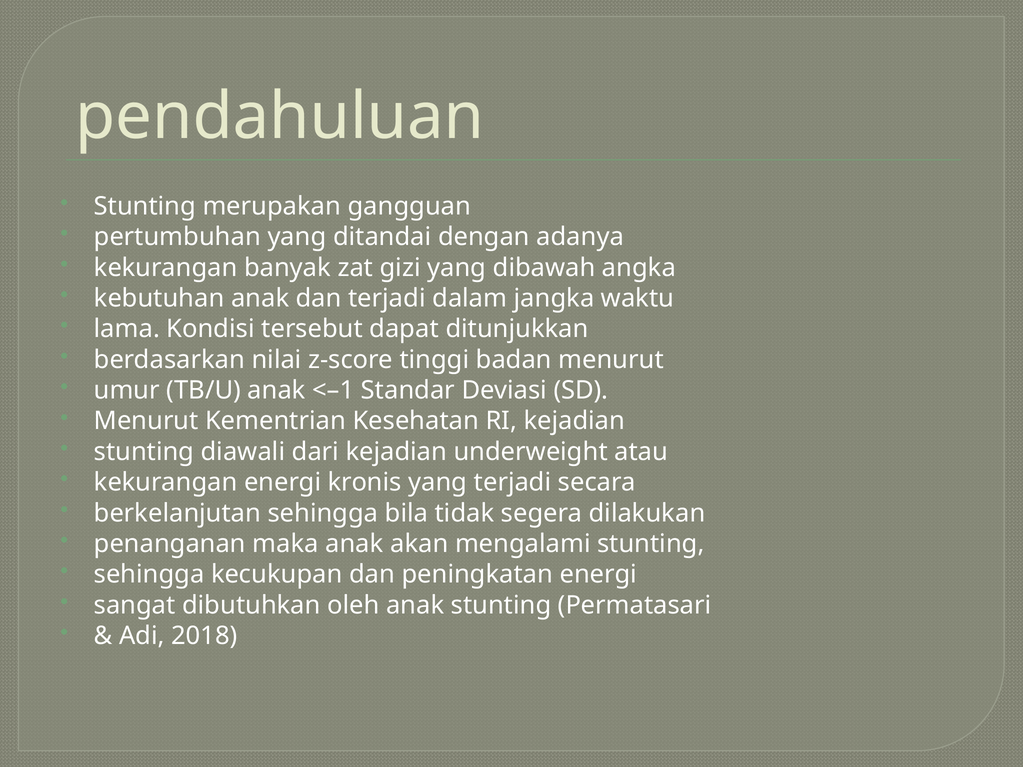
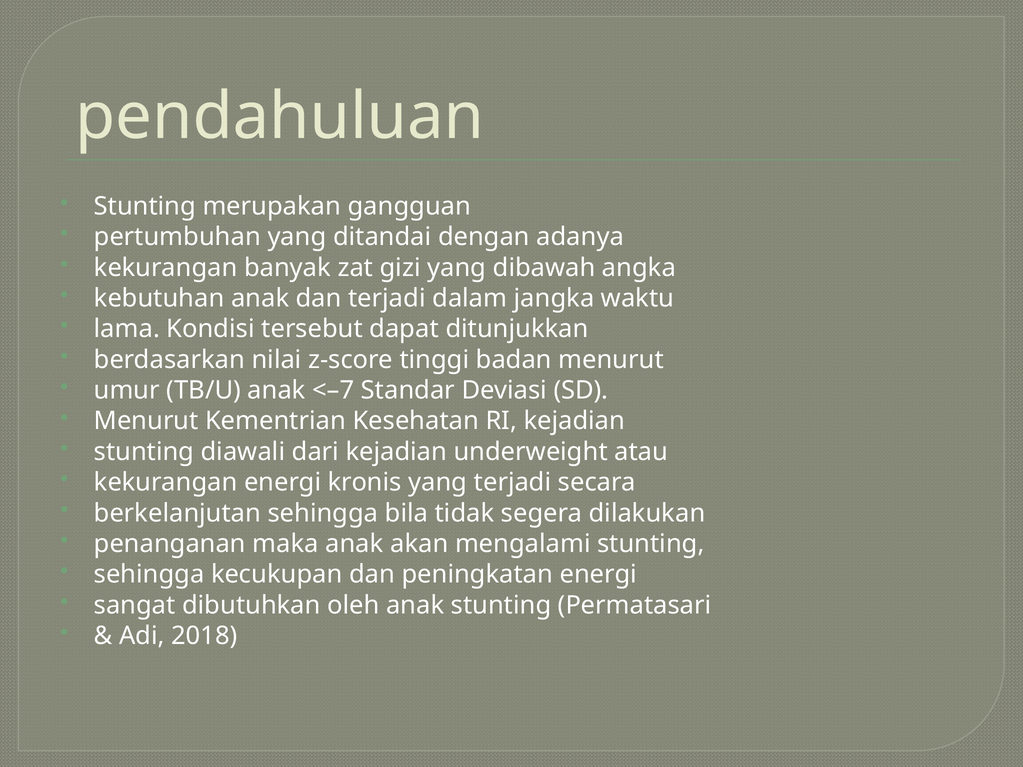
<–1: <–1 -> <–7 (333, 390)
